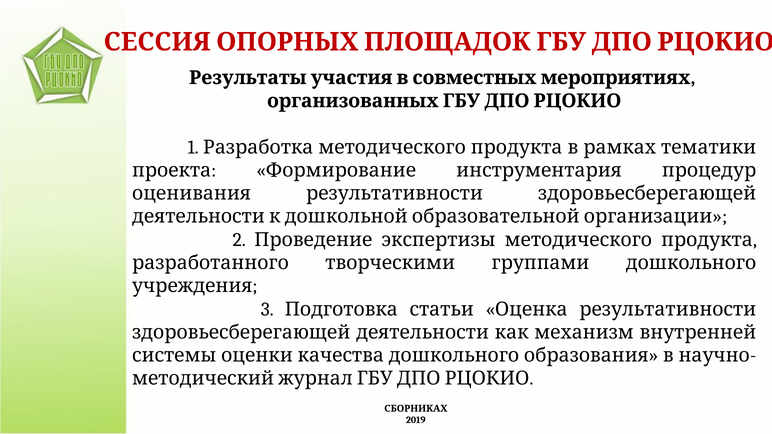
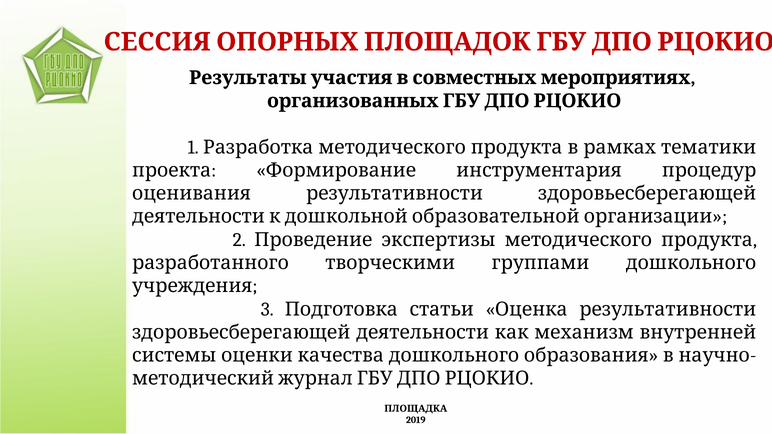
СБОРНИКАХ: СБОРНИКАХ -> ПЛОЩАДКА (416, 409)
